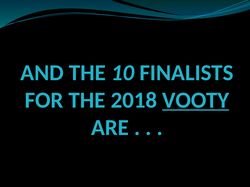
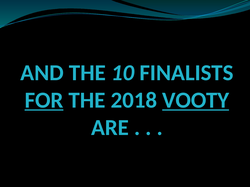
FOR underline: none -> present (44, 100)
